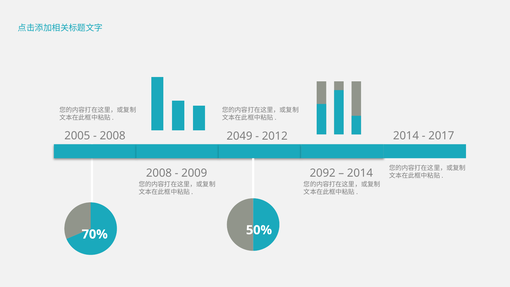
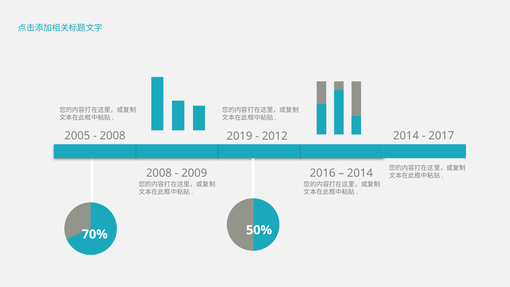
2049: 2049 -> 2019 (239, 136)
2092: 2092 -> 2016 (323, 173)
